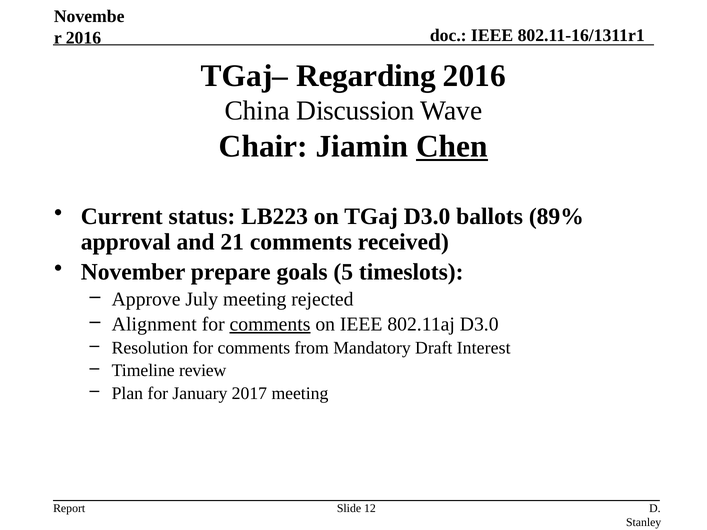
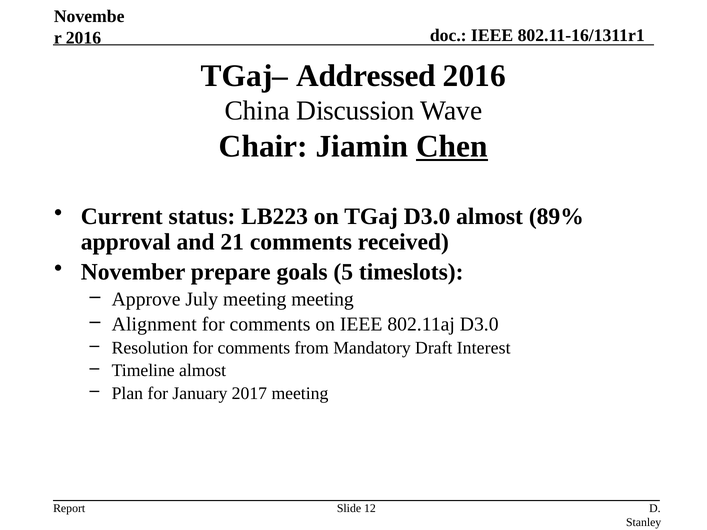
Regarding: Regarding -> Addressed (366, 76)
D3.0 ballots: ballots -> almost (490, 216)
meeting rejected: rejected -> meeting (323, 299)
comments underline: present -> none (270, 324)
Timeline review: review -> almost (203, 371)
